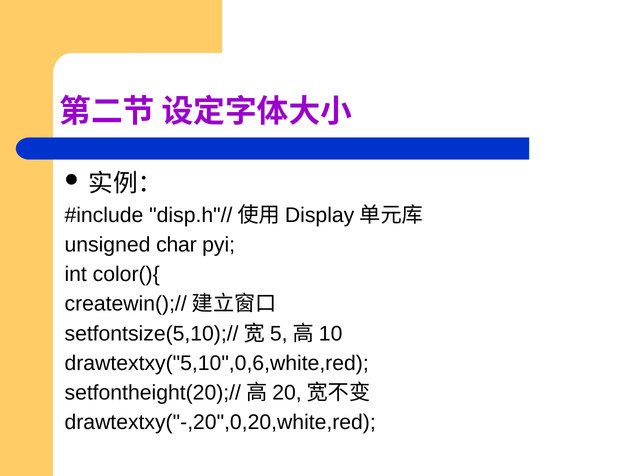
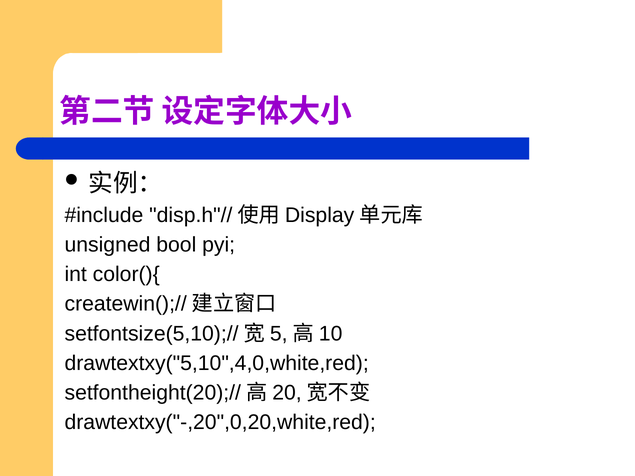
char: char -> bool (176, 245)
drawtextxy("5,10",0,6,white,red: drawtextxy("5,10",0,6,white,red -> drawtextxy("5,10",4,0,white,red (217, 363)
